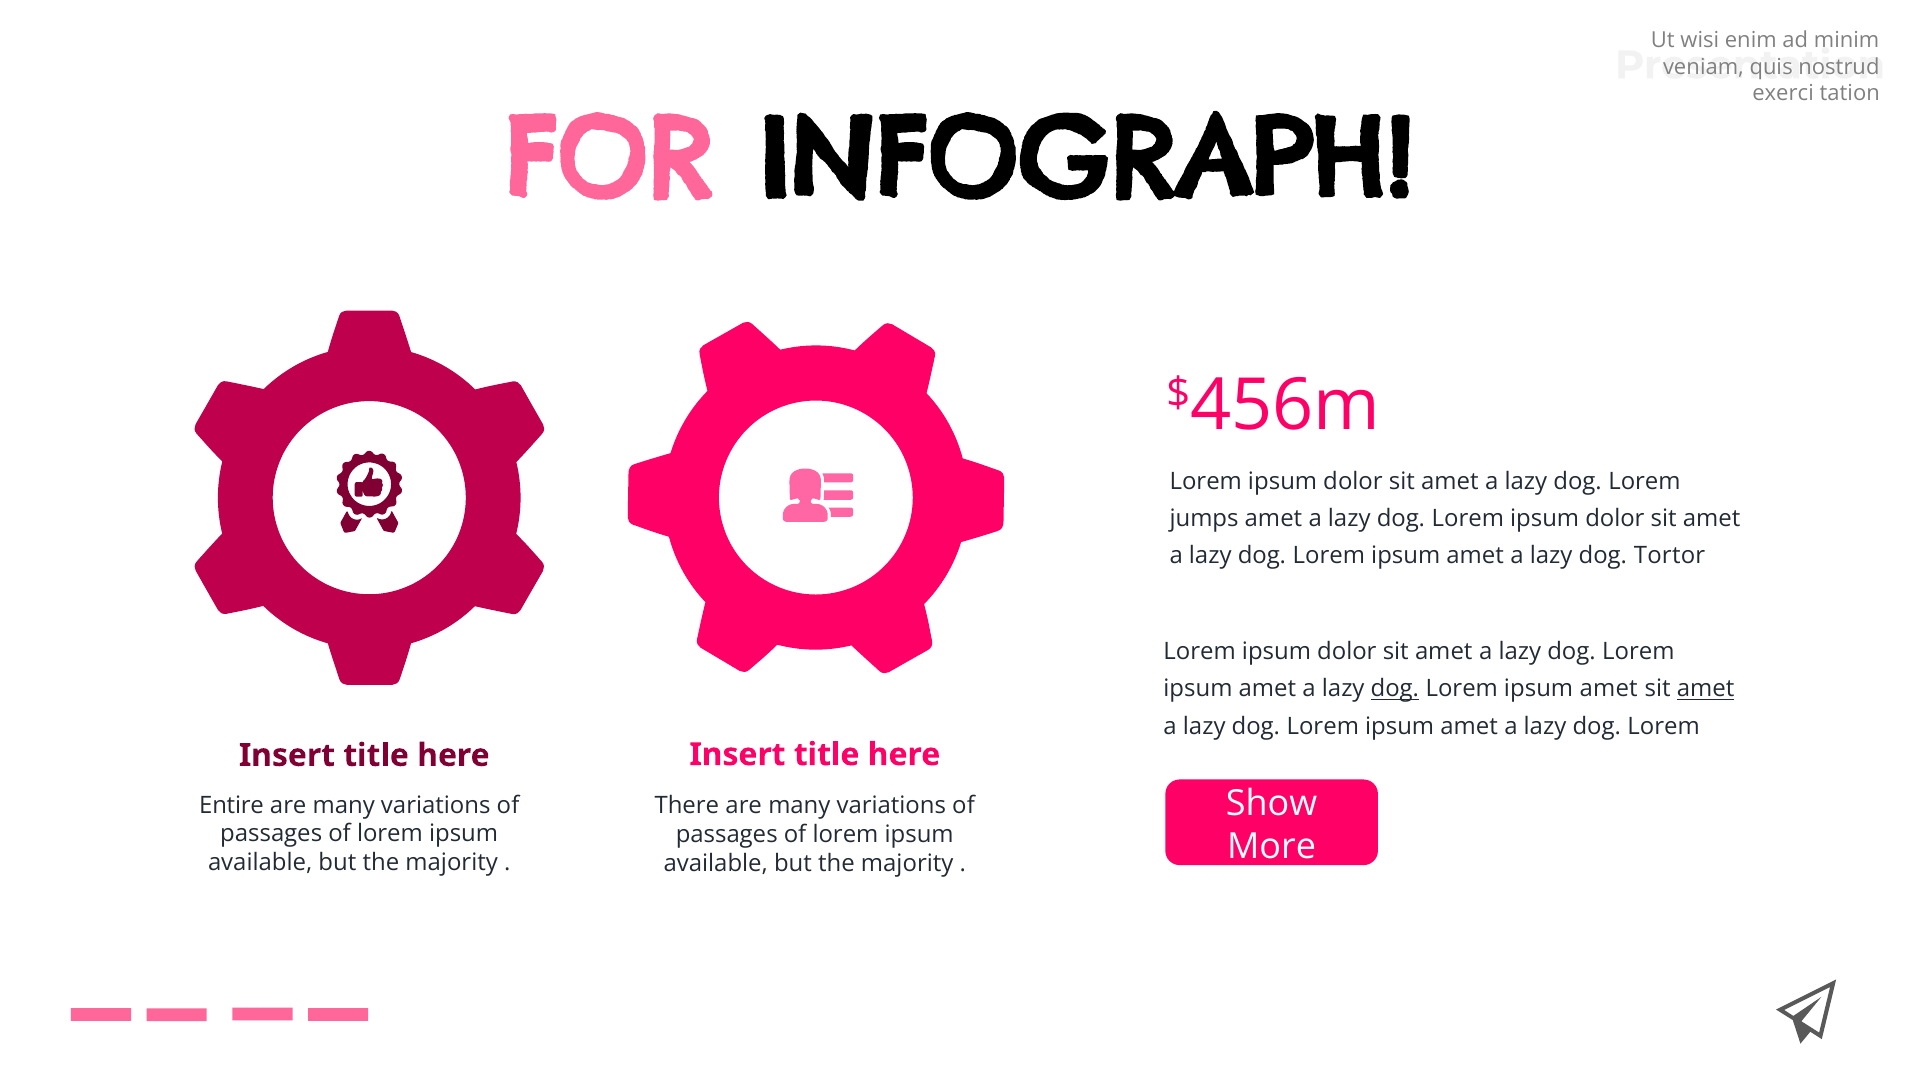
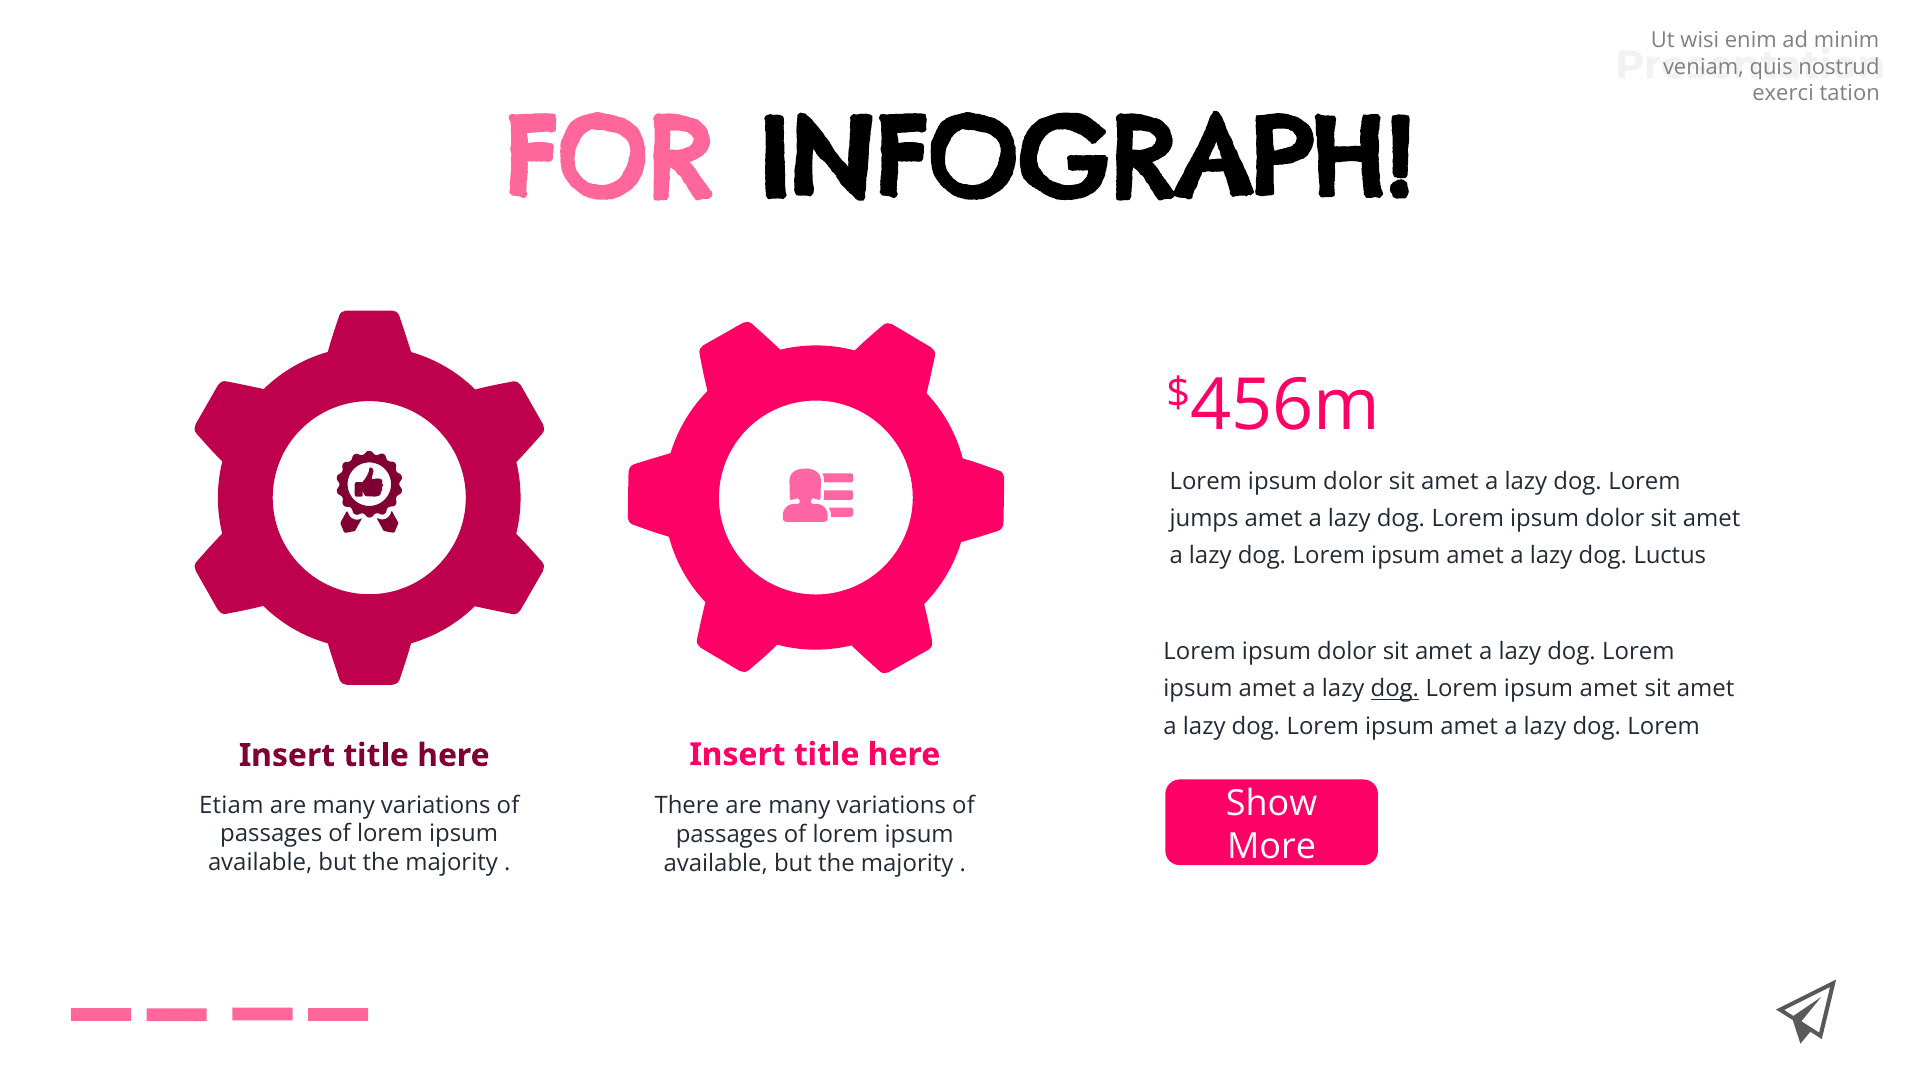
Tortor: Tortor -> Luctus (1670, 556)
amet underline: present -> none (1706, 689)
Entire: Entire -> Etiam (231, 805)
